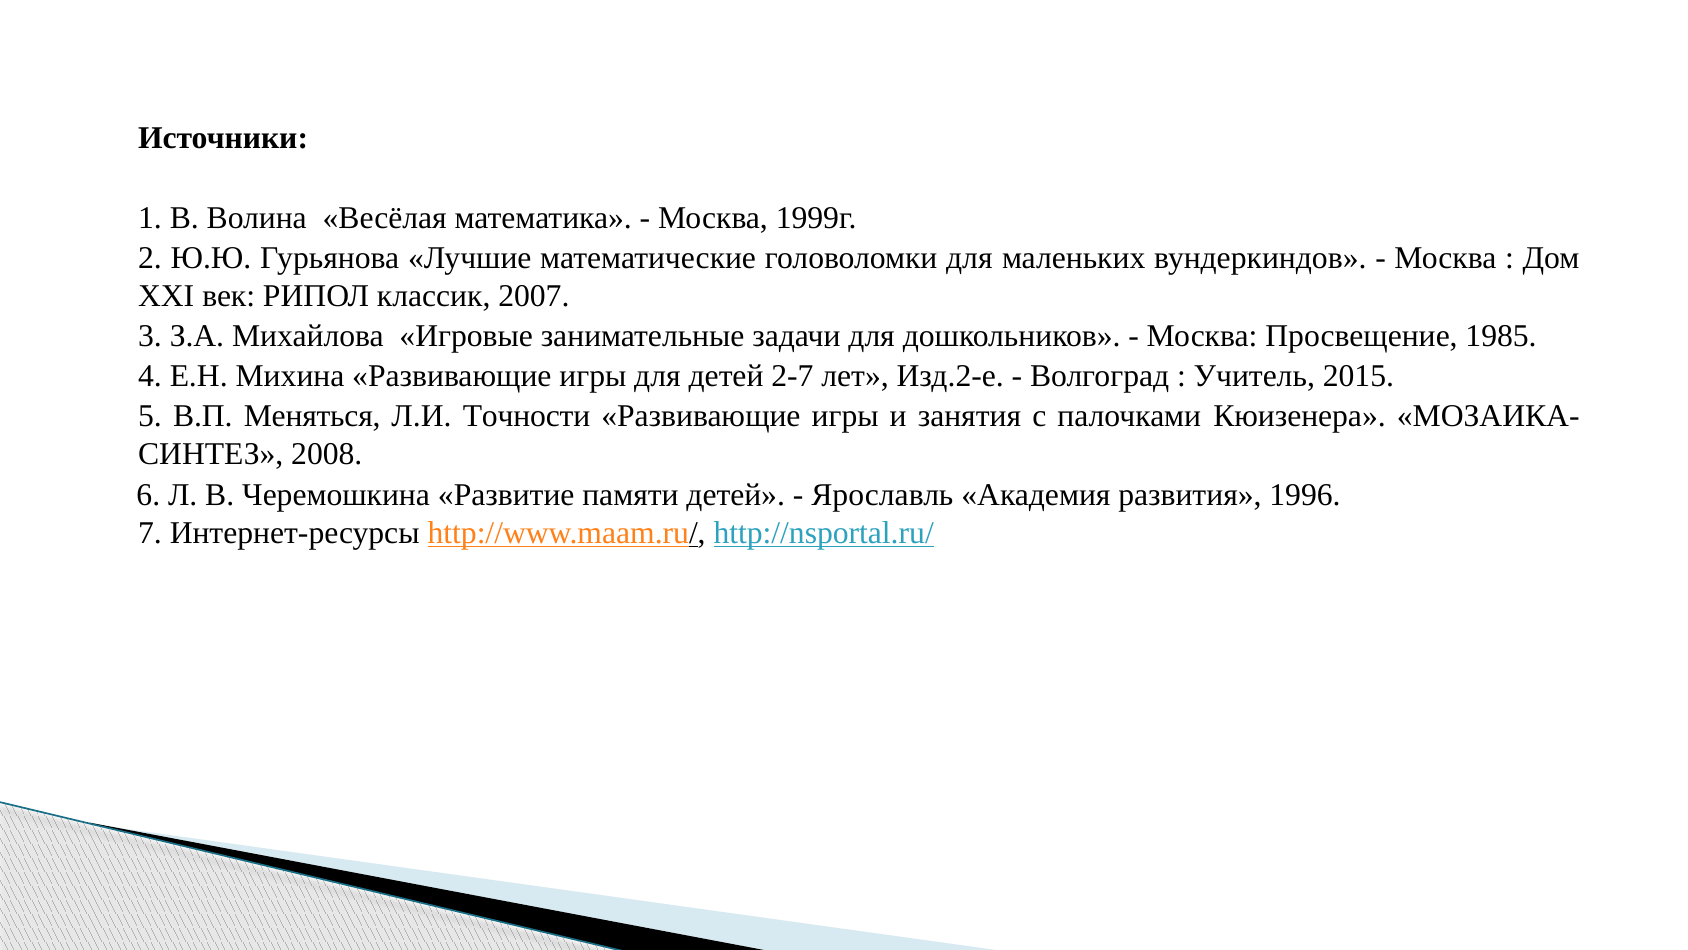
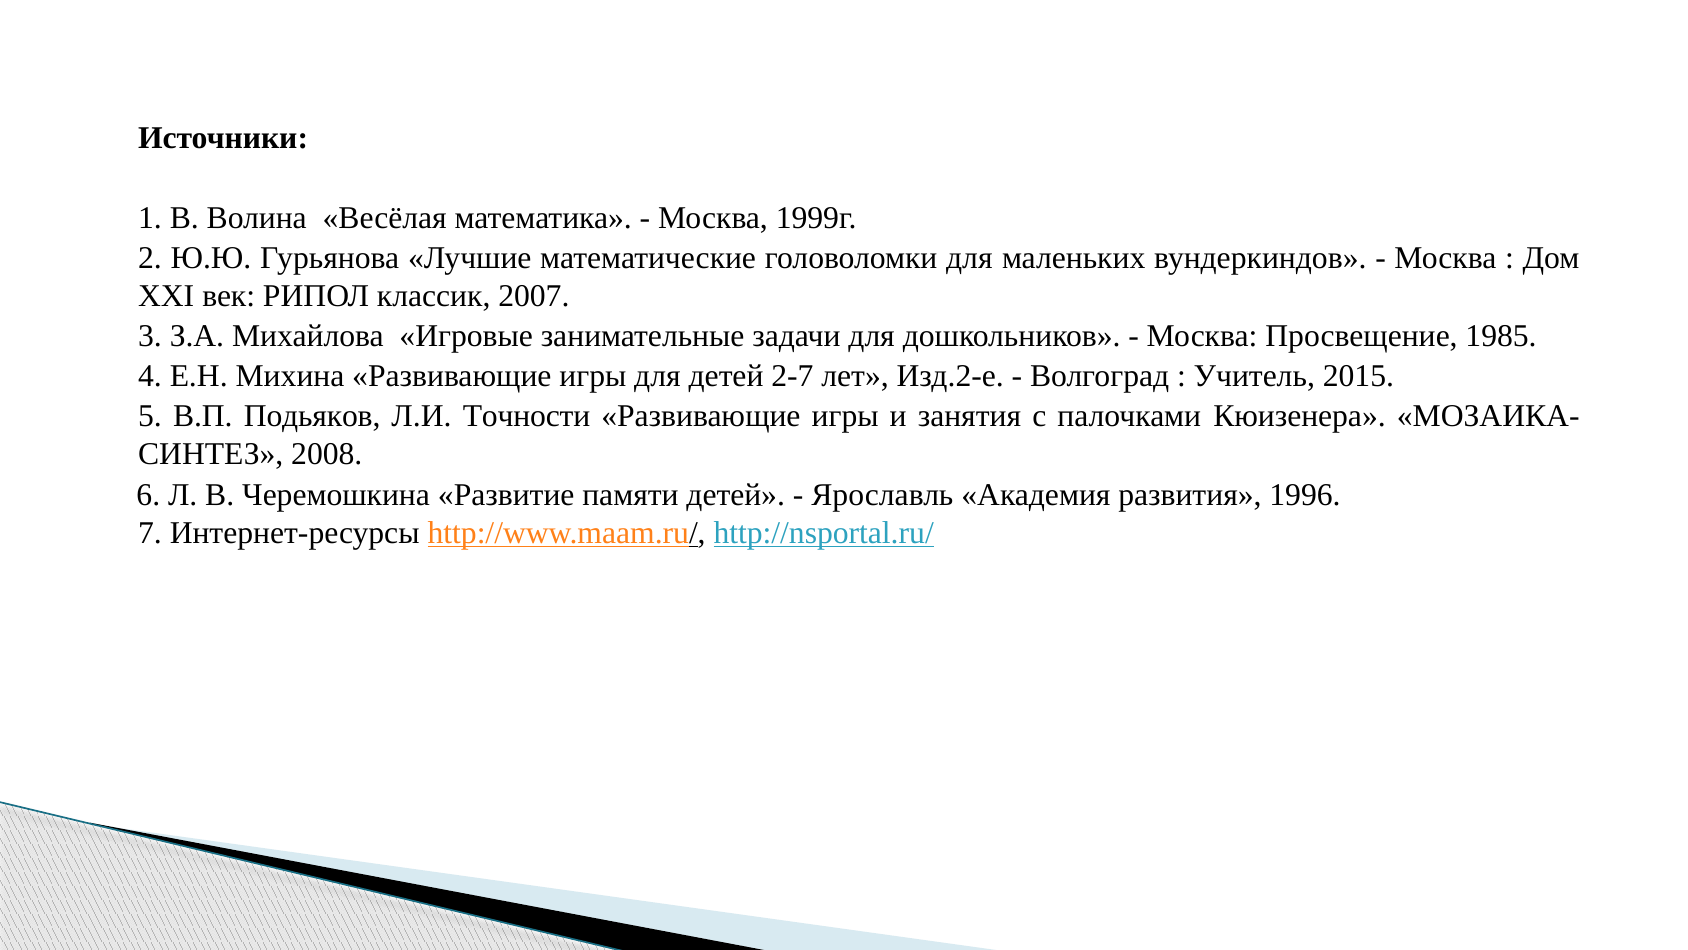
Меняться: Меняться -> Подьяков (312, 416)
